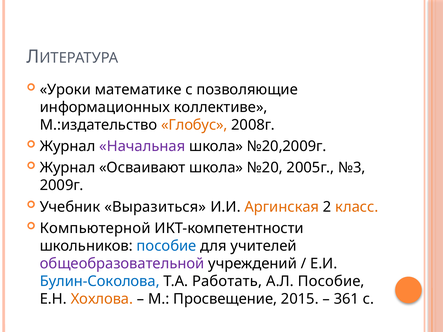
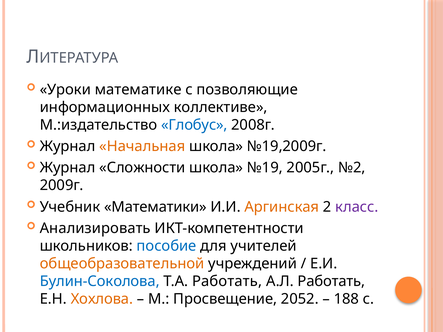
Глобус colour: orange -> blue (194, 125)
Начальная colour: purple -> orange (142, 146)
№20,2009г: №20,2009г -> №19,2009г (287, 146)
Осваивают: Осваивают -> Сложности (142, 168)
№20: №20 -> №19 (265, 168)
№3: №3 -> №2 (352, 168)
Выразиться: Выразиться -> Математики (155, 207)
класс colour: orange -> purple (357, 207)
Компьютерной: Компьютерной -> Анализировать (95, 228)
общеобразовательной colour: purple -> orange (122, 264)
А.Л Пособие: Пособие -> Работать (331, 282)
2015: 2015 -> 2052 (300, 299)
361: 361 -> 188 (346, 299)
